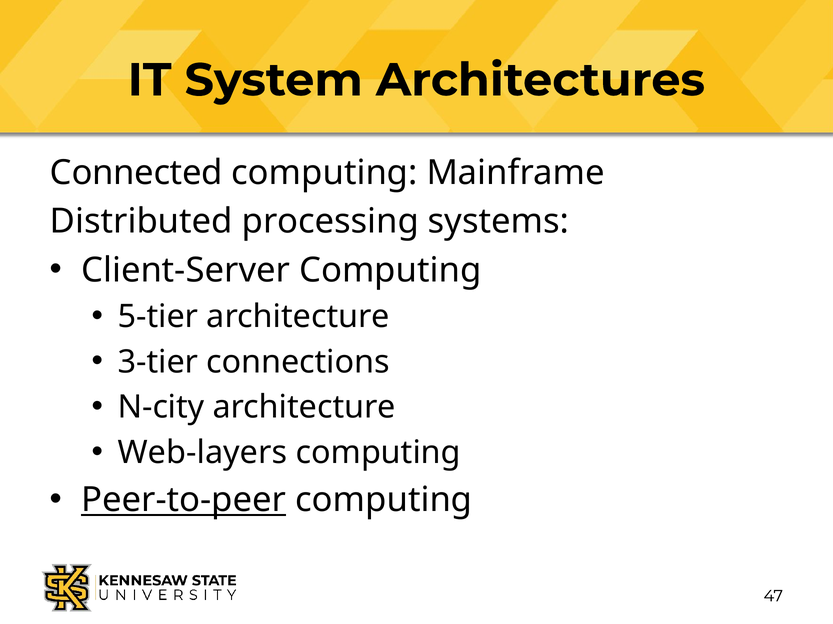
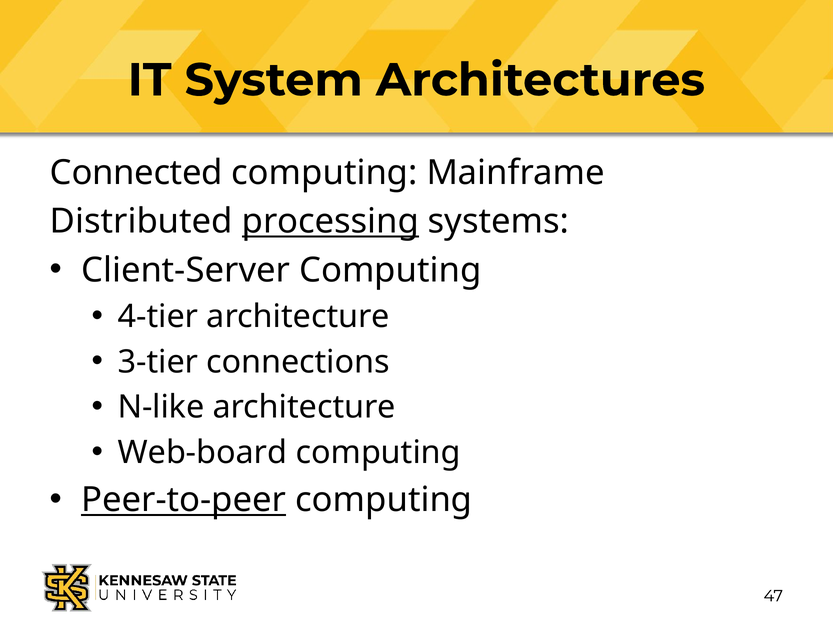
processing underline: none -> present (330, 222)
5-tier: 5-tier -> 4-tier (158, 317)
N-city: N-city -> N-like (161, 408)
Web-layers: Web-layers -> Web-board (202, 453)
